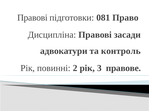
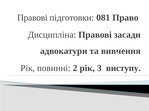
контроль: контроль -> вивчення (121, 51)
правове: правове -> виступу (123, 69)
